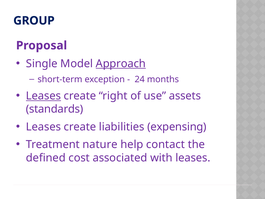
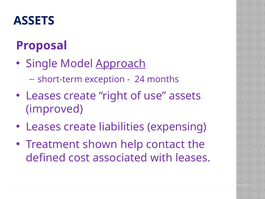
GROUP: GROUP -> ASSETS (34, 21)
Leases underline: present -> none (43, 96)
standards: standards -> improved (54, 109)
nature: nature -> shown (100, 144)
